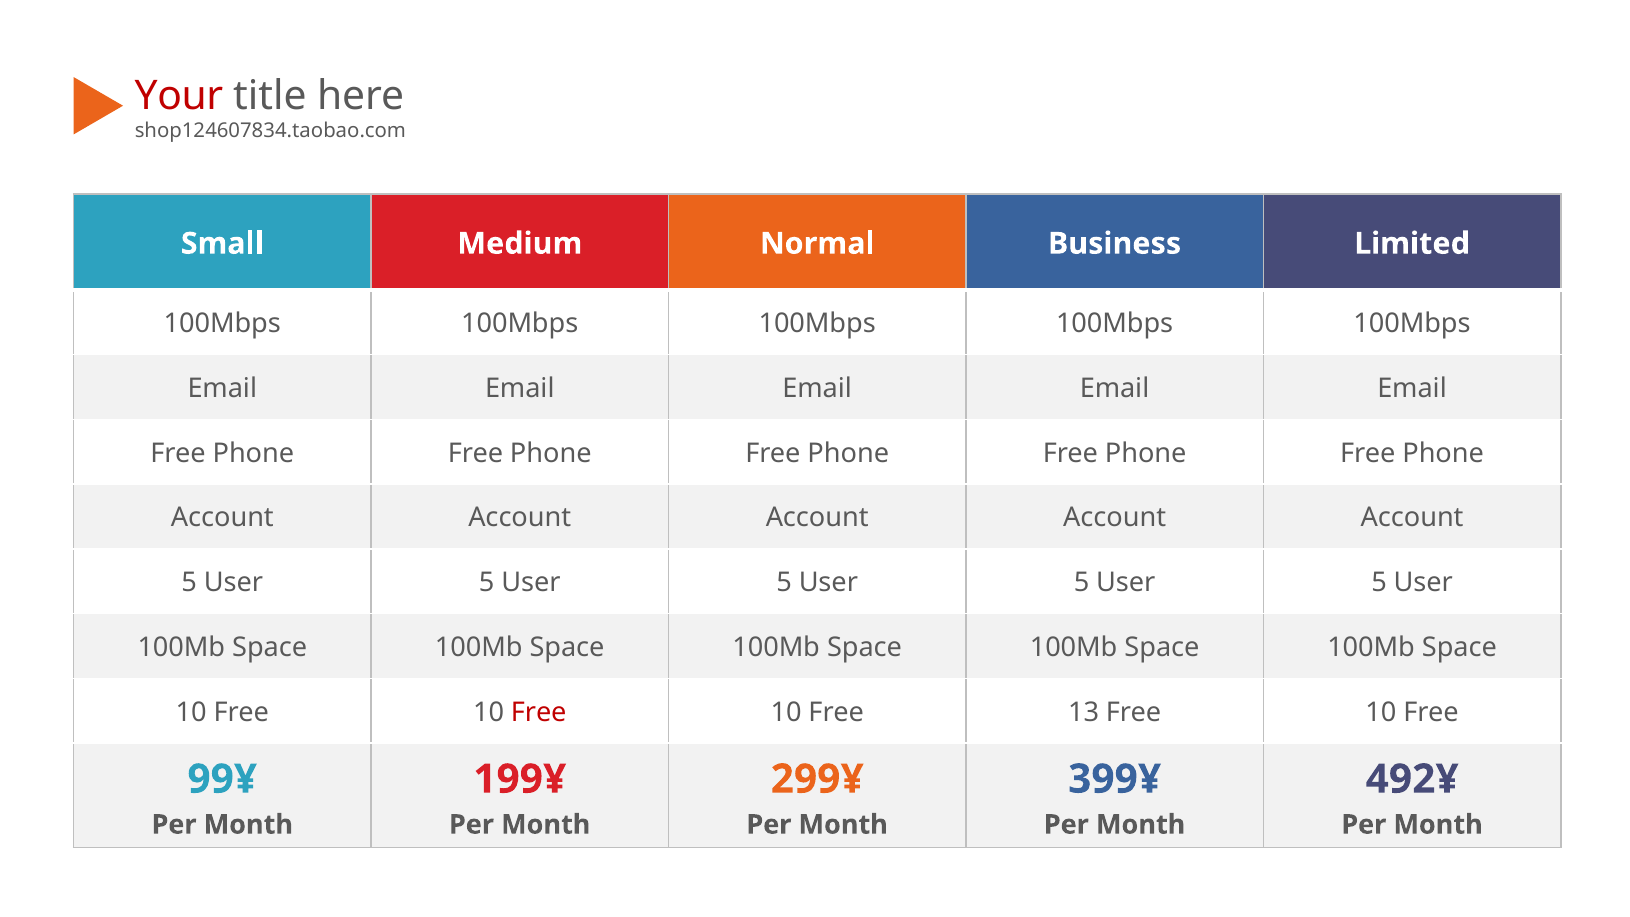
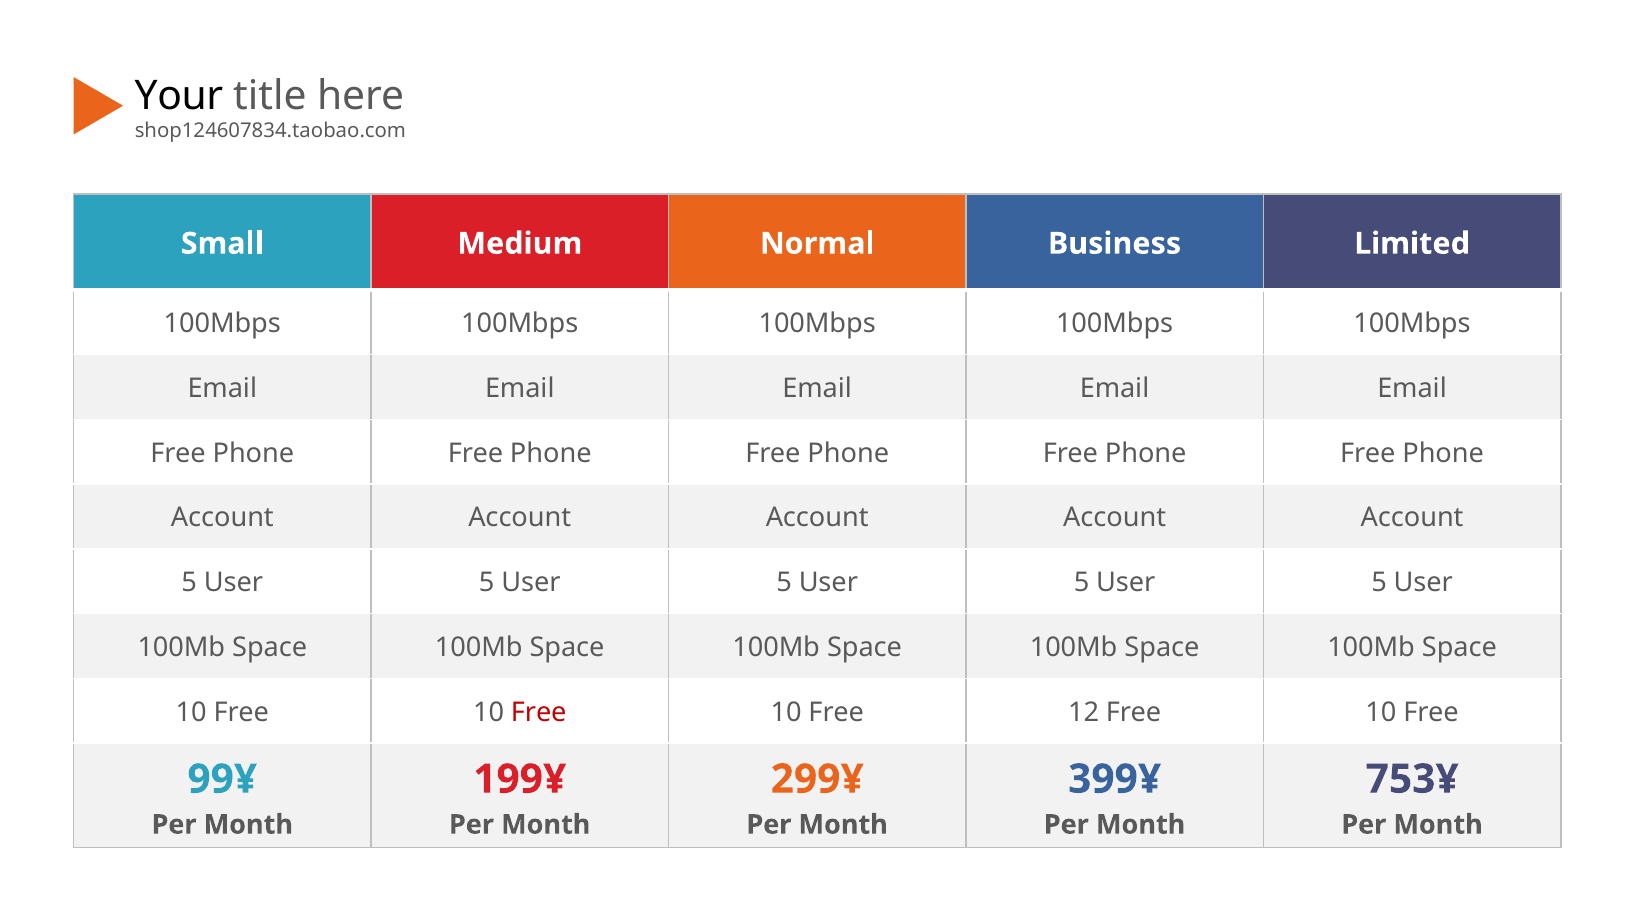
Your colour: red -> black (179, 96)
13: 13 -> 12 (1084, 712)
492¥: 492¥ -> 753¥ (1412, 779)
